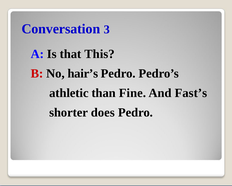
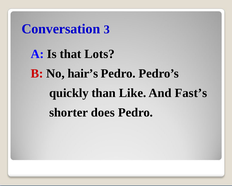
This: This -> Lots (99, 54)
athletic: athletic -> quickly (69, 93)
Fine: Fine -> Like (133, 93)
